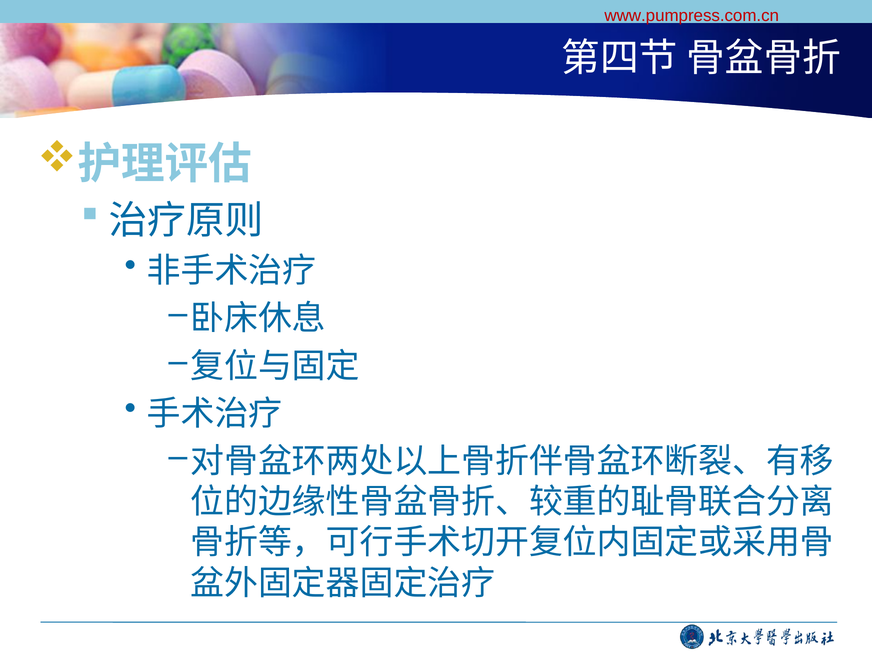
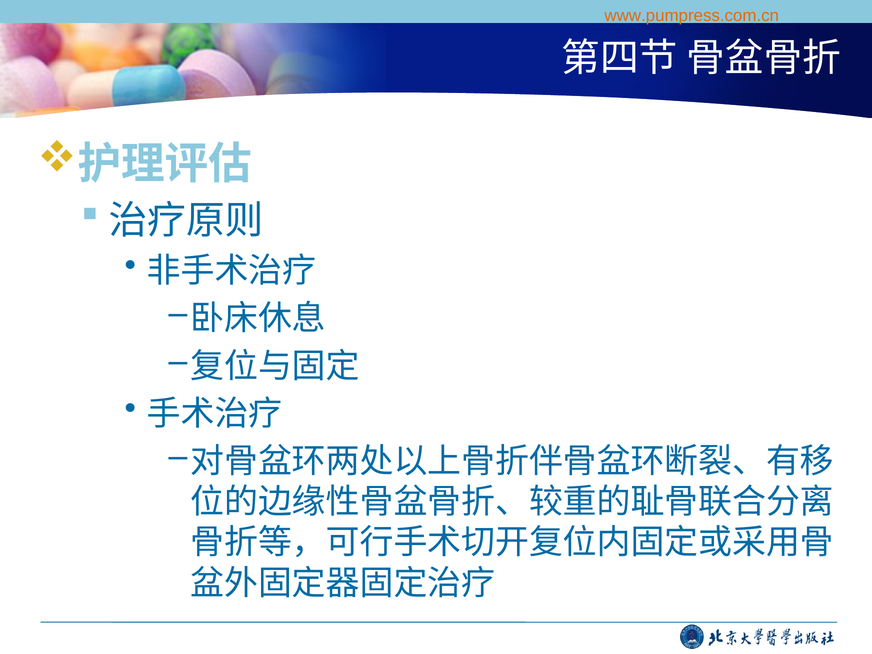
www.pumpress.com.cn colour: red -> orange (692, 16)
